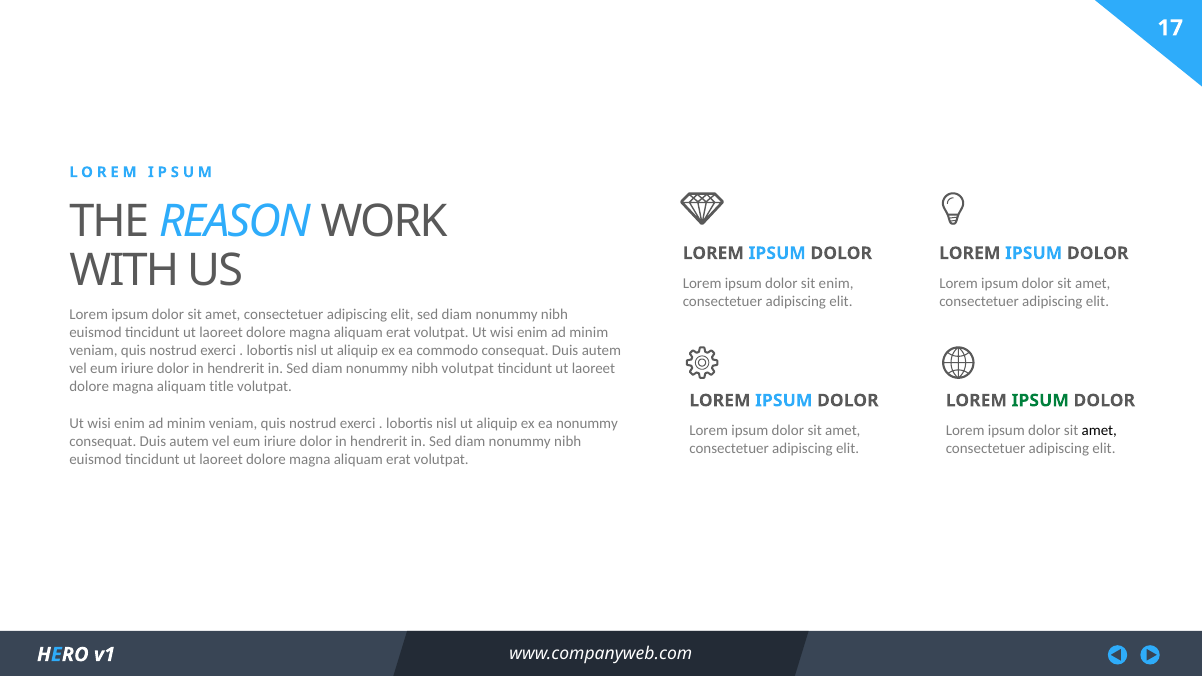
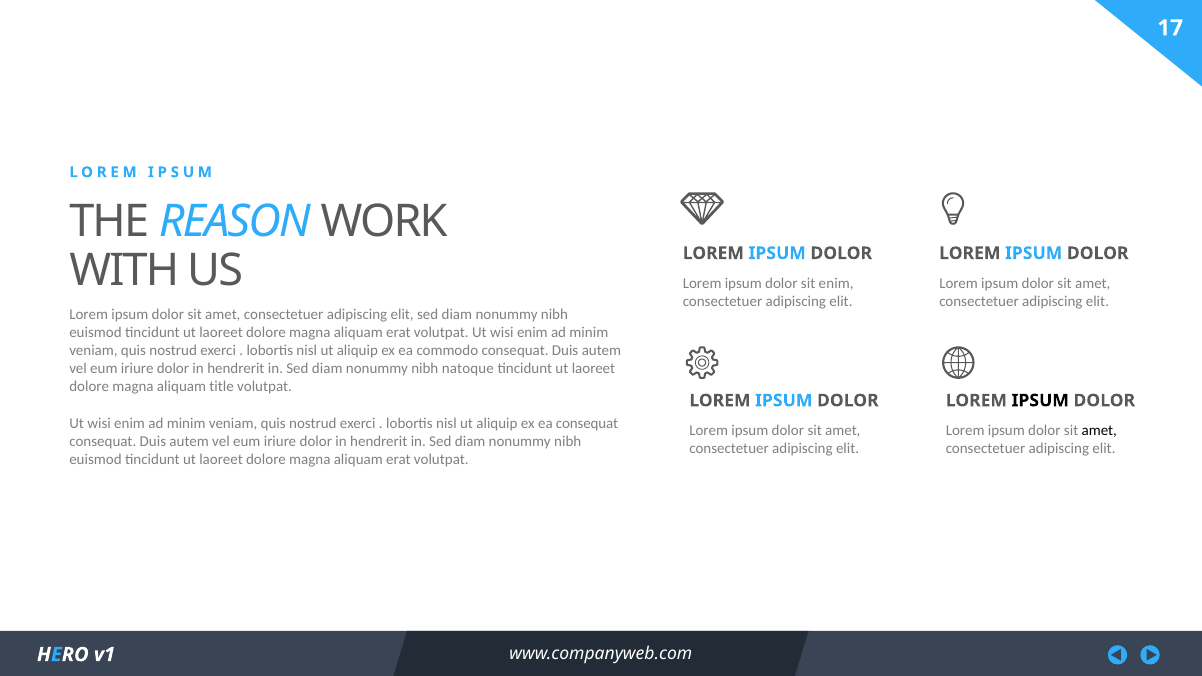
nibh volutpat: volutpat -> natoque (468, 369)
IPSUM colour: green -> black (1040, 401)
ea nonummy: nonummy -> consequat (587, 423)
